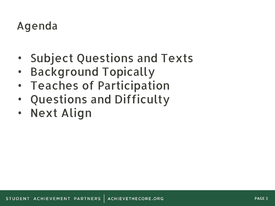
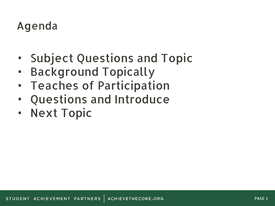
and Texts: Texts -> Topic (177, 59)
Difficulty: Difficulty -> Introduce (142, 100)
Next Align: Align -> Topic (77, 114)
